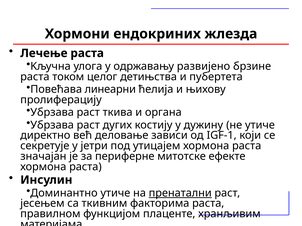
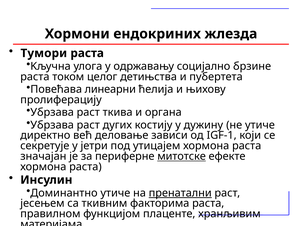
Лечење: Лечење -> Тумори (44, 53)
развијено: развијено -> социјално (204, 66)
митотске underline: none -> present (182, 157)
